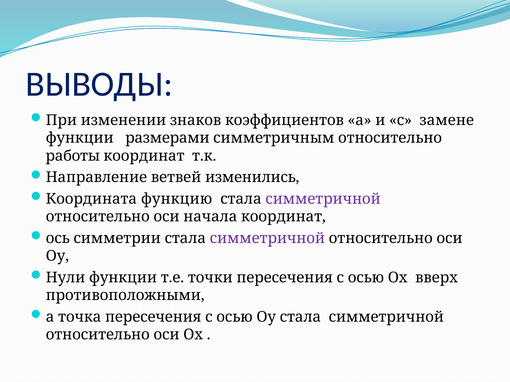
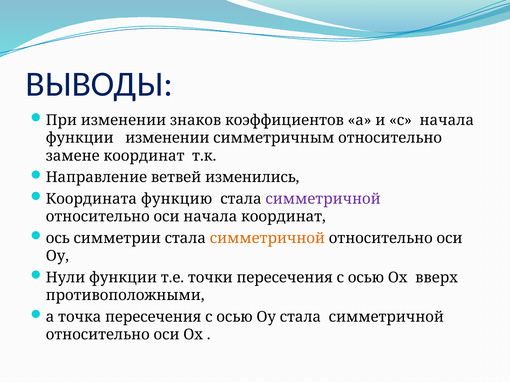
с замене: замене -> начала (447, 120)
функции размерами: размерами -> изменении (167, 138)
работы: работы -> замене (73, 156)
симметричной colour: purple -> orange (267, 239)
